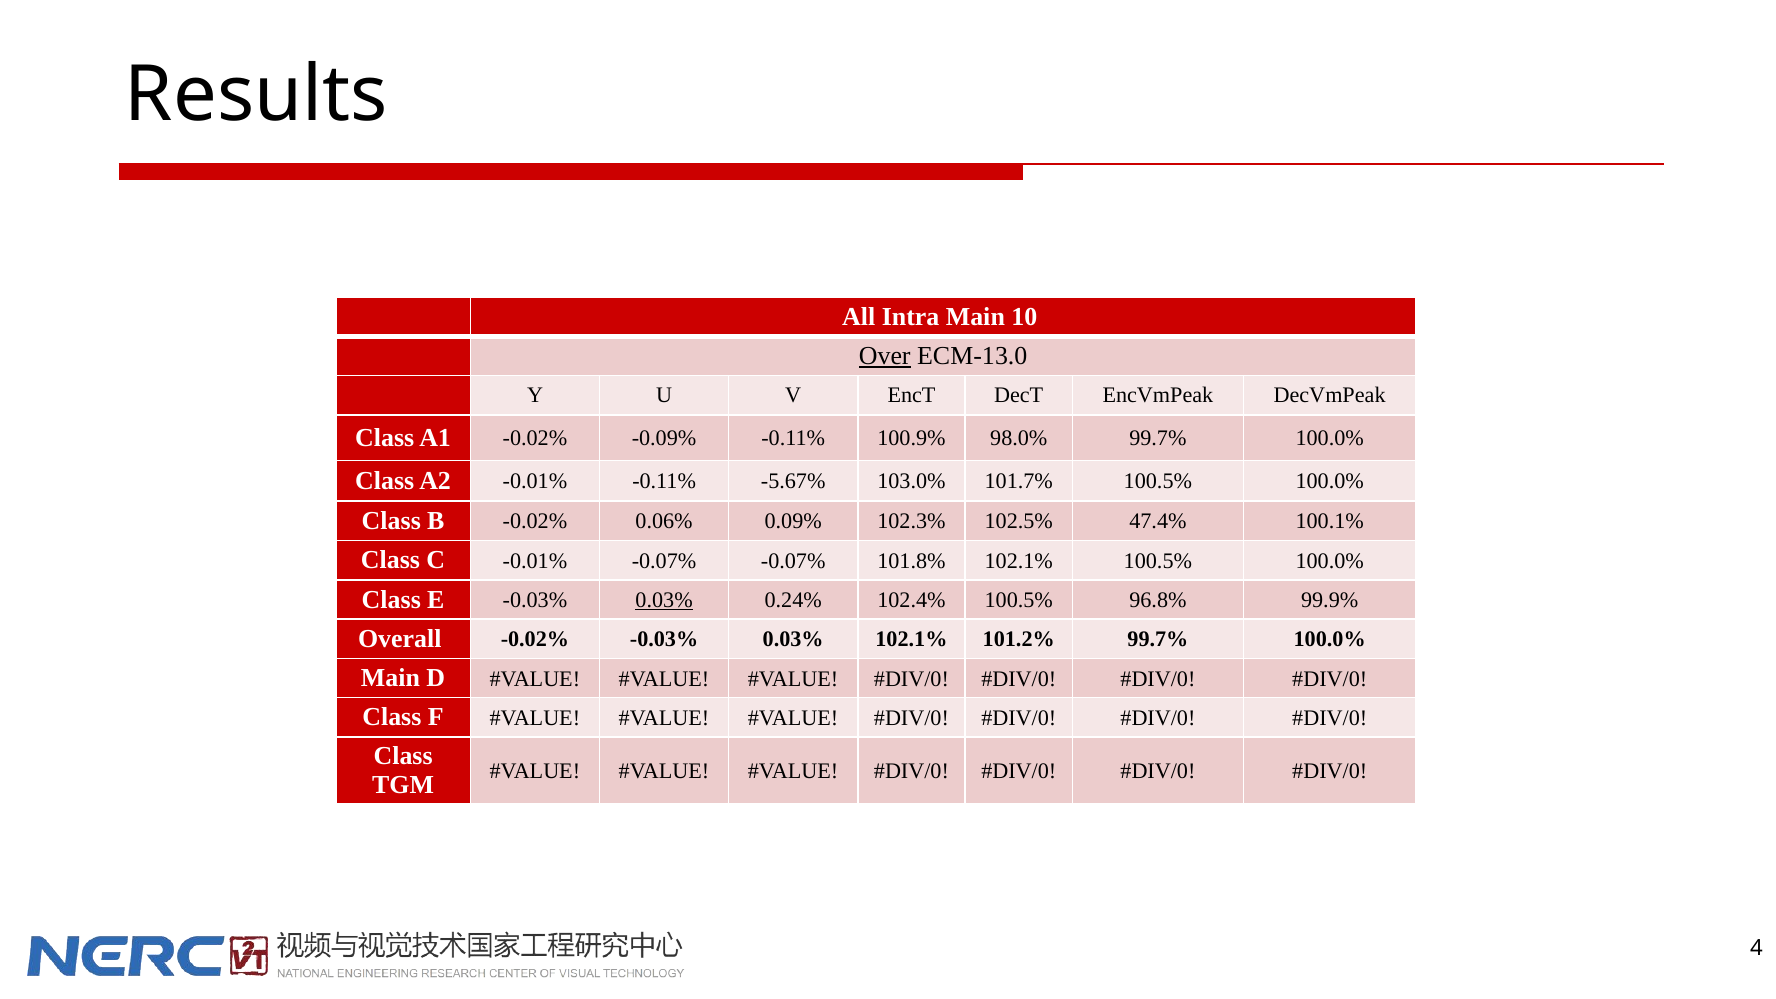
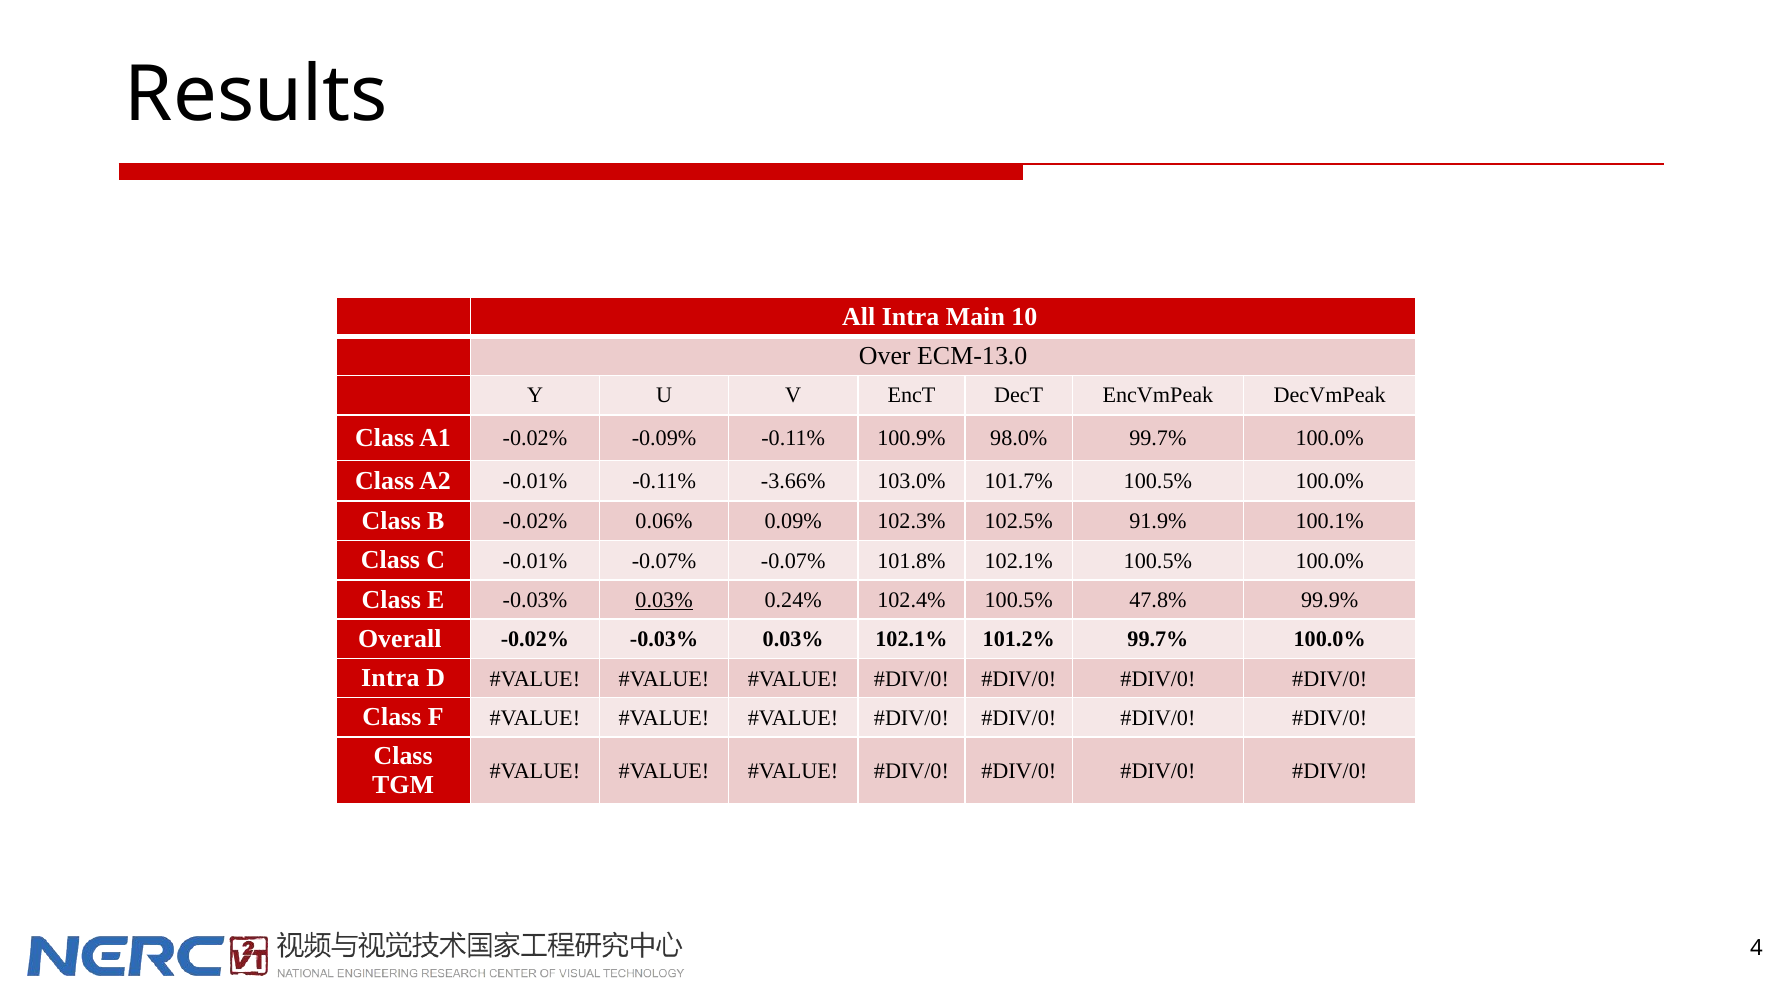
Over underline: present -> none (885, 356)
-5.67%: -5.67% -> -3.66% (793, 482)
47.4%: 47.4% -> 91.9% (1158, 522)
96.8%: 96.8% -> 47.8% (1158, 600)
Main: Main -> Intra (390, 678)
